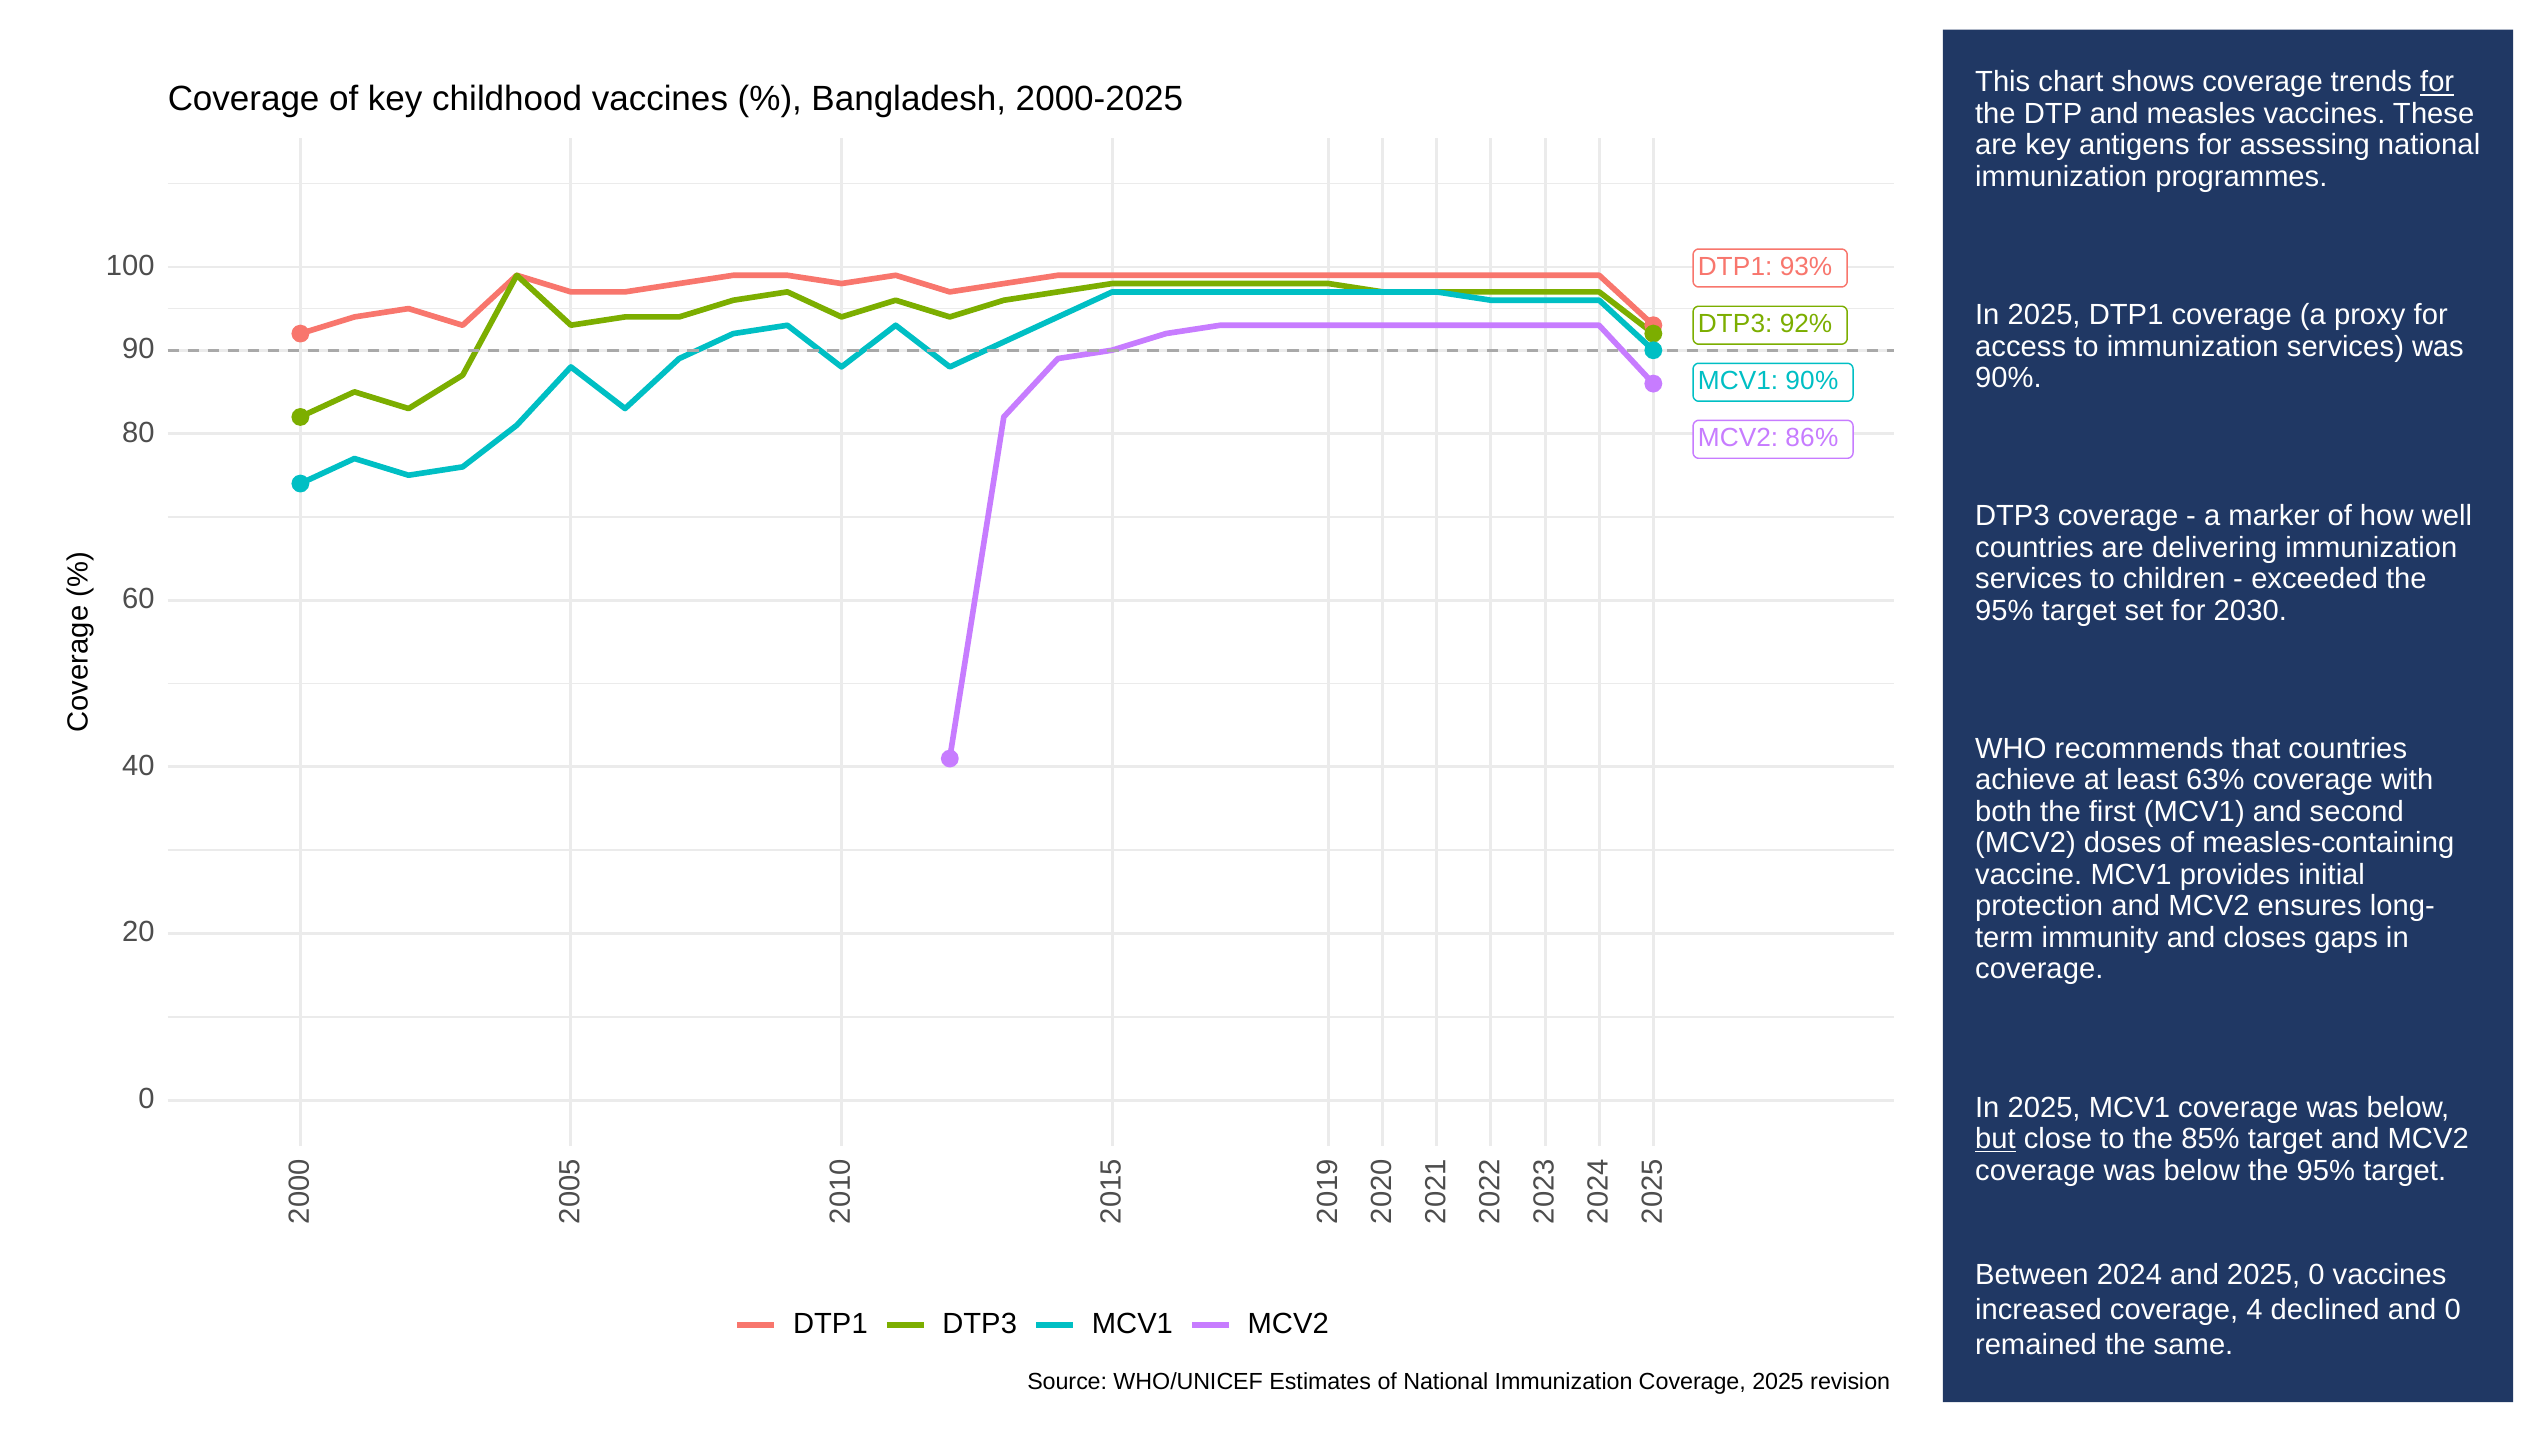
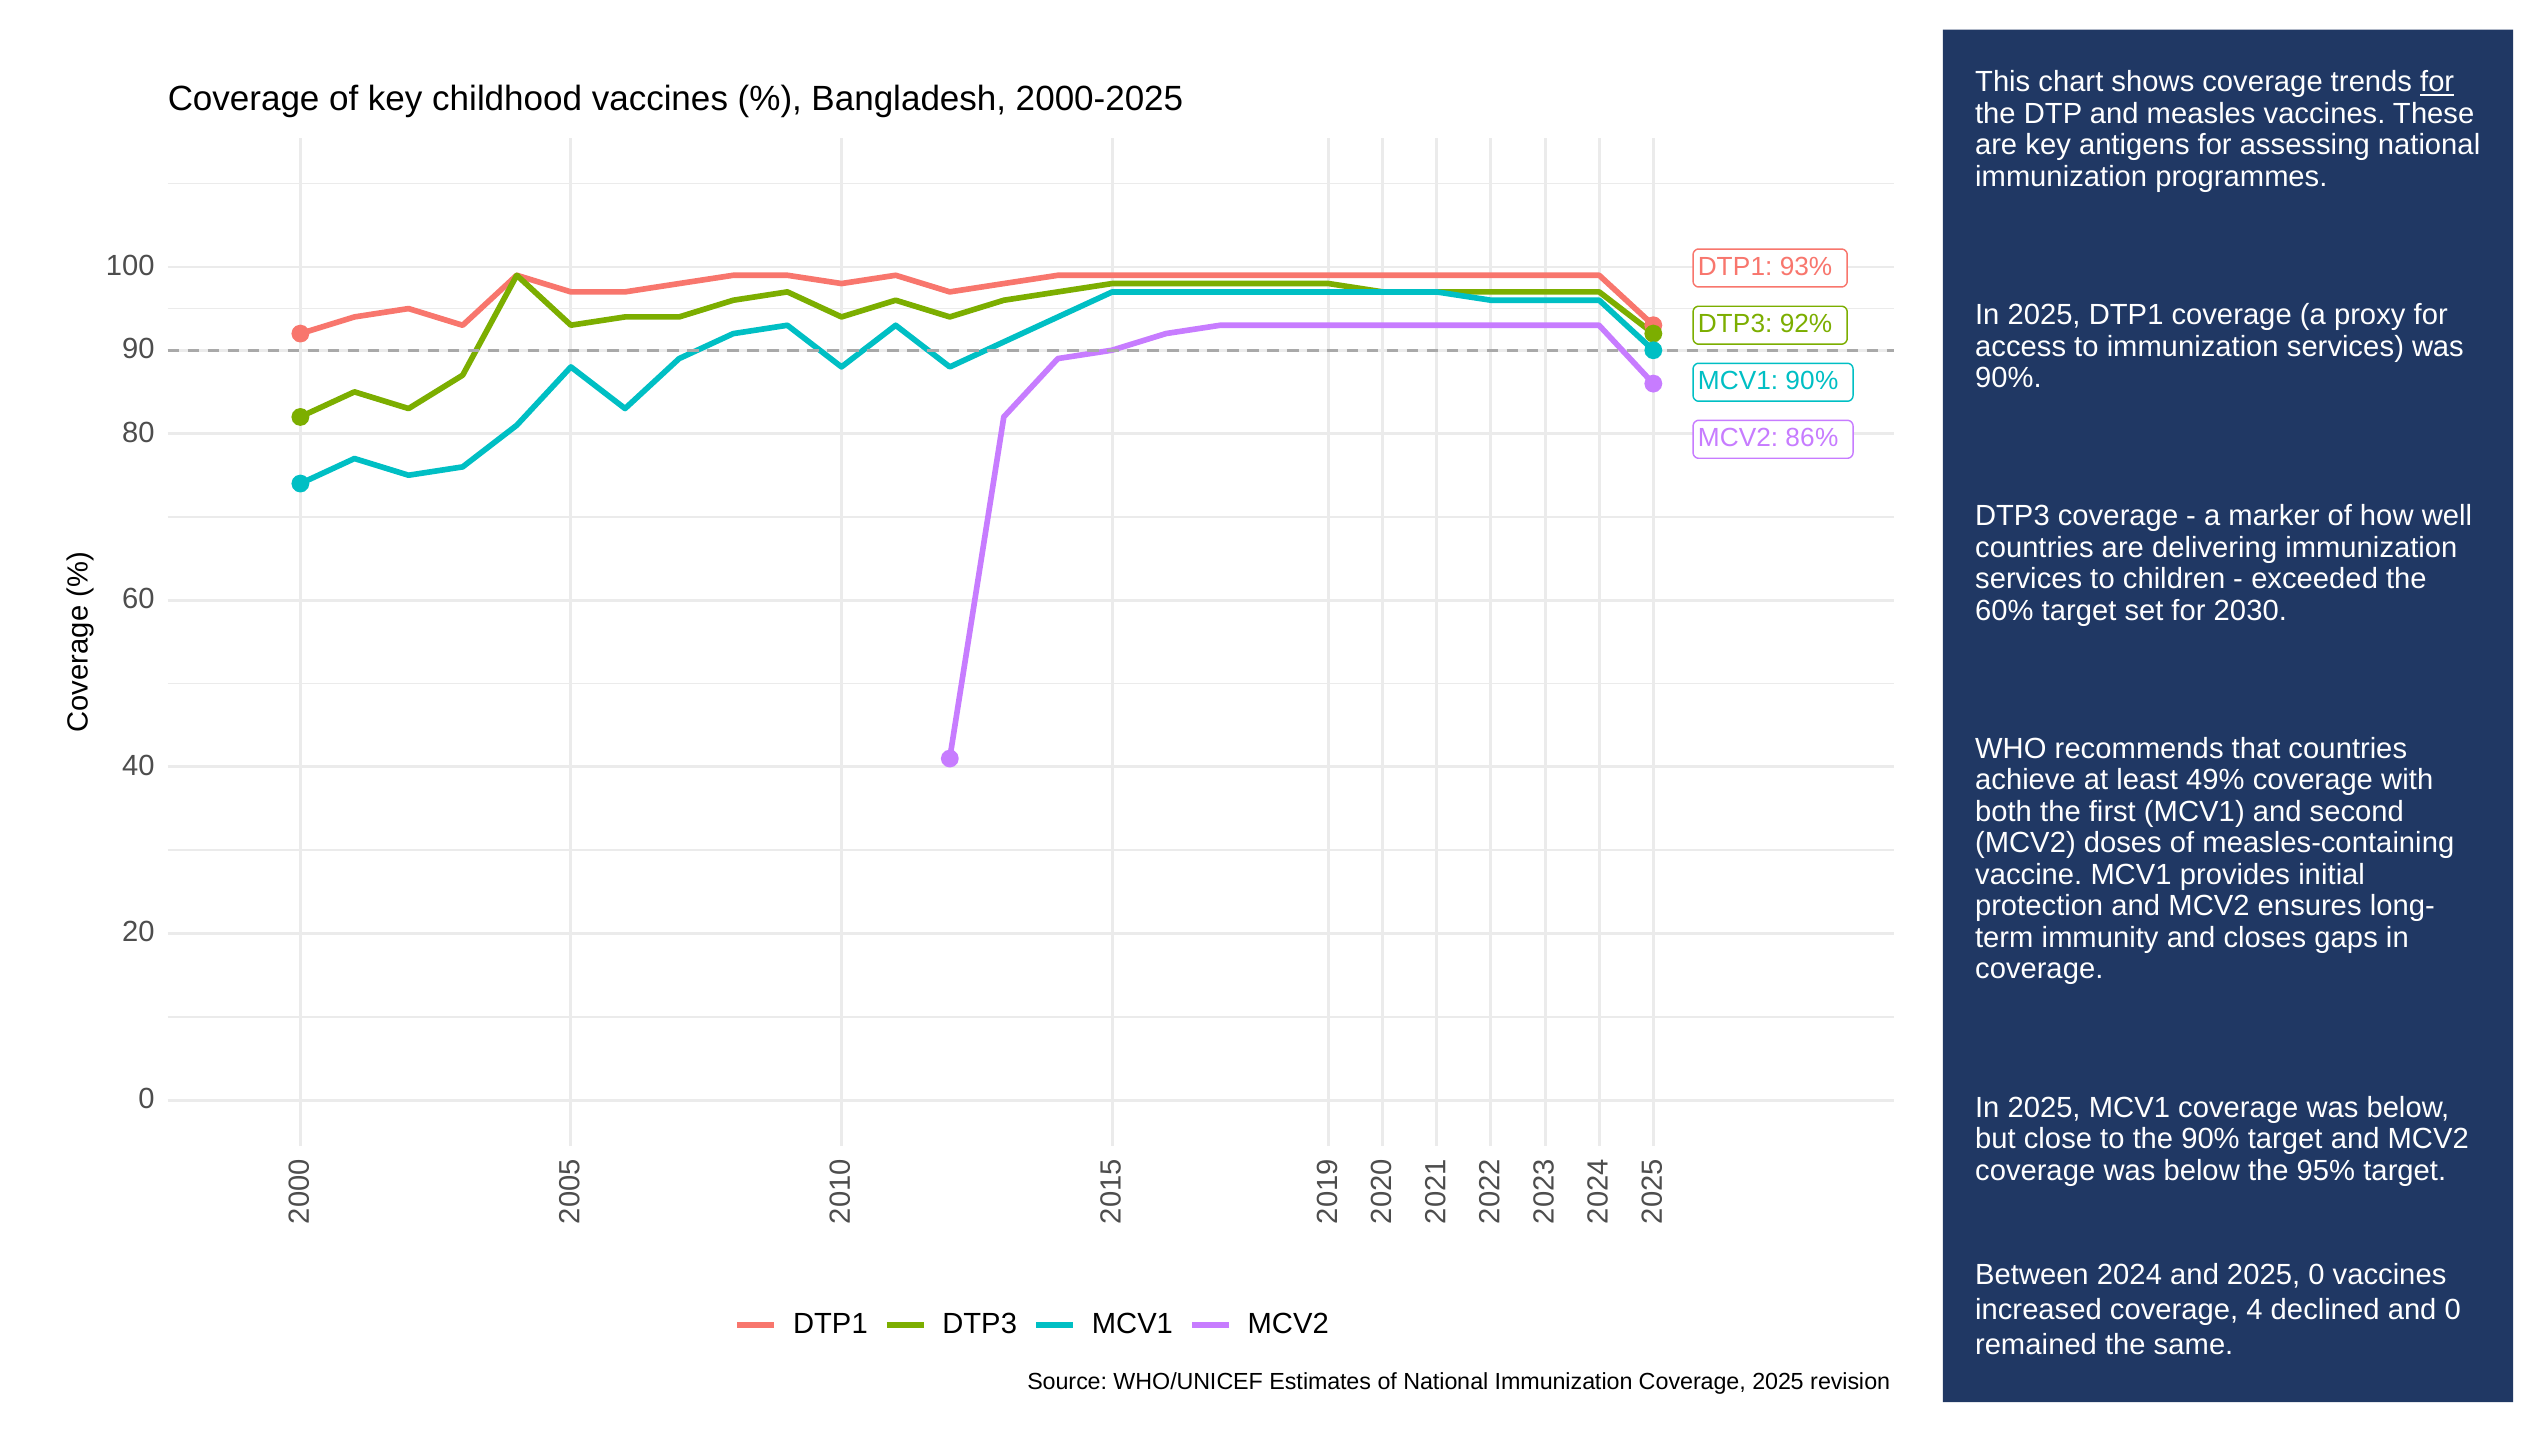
95%: 95% -> 60% (2004, 610)
63%: 63% -> 49% (2215, 780)
but underline: present -> none (1995, 1139)
the 85%: 85% -> 90% (2210, 1139)
